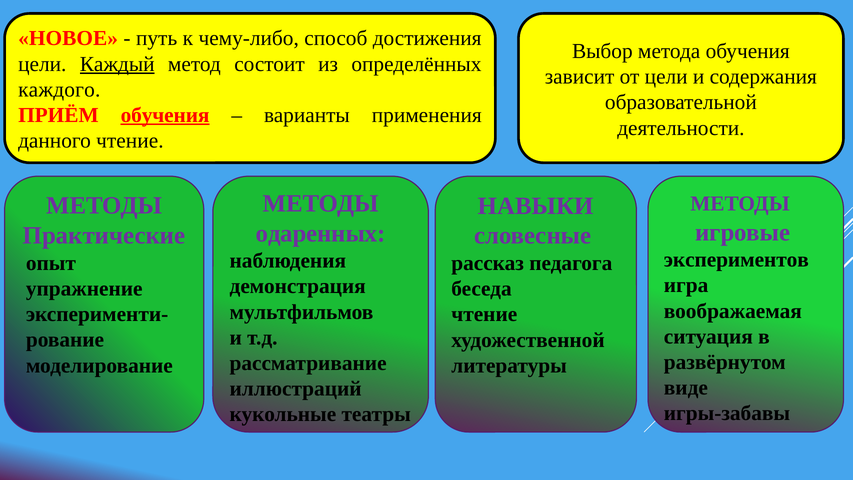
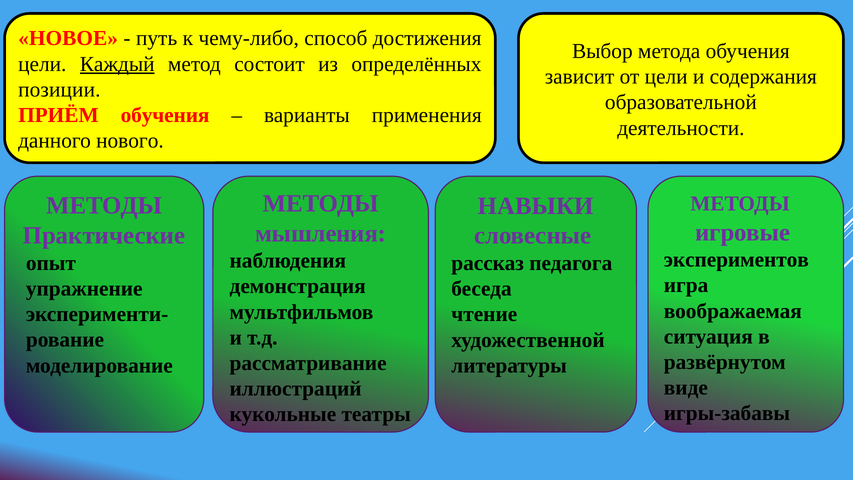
каждого: каждого -> позиции (59, 90)
обучения underline: present -> none (165, 115)
данного чтение: чтение -> нового (130, 141)
одаренных: одаренных -> мышления (321, 233)
